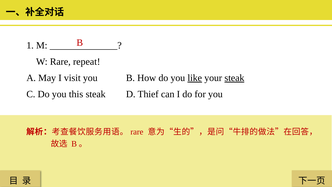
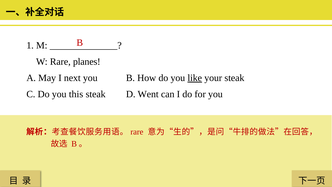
repeat: repeat -> planes (87, 62)
visit: visit -> next (72, 78)
steak underline: present -> none (234, 78)
Thief: Thief -> Went (148, 94)
